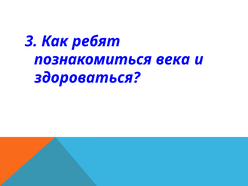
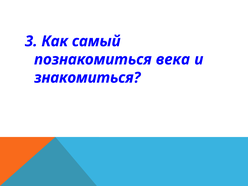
ребят: ребят -> самый (96, 41)
здороваться: здороваться -> знакомиться (87, 78)
